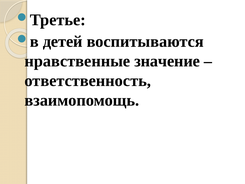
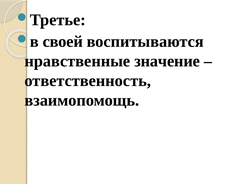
детей: детей -> своей (63, 41)
